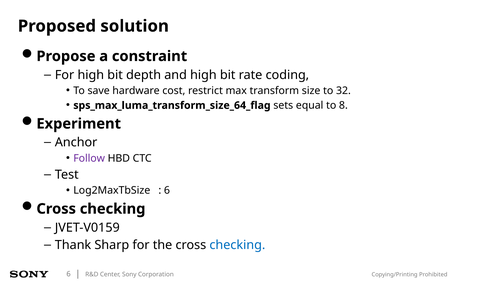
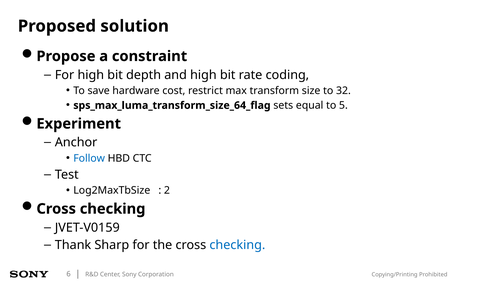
8: 8 -> 5 (343, 106)
Follow colour: purple -> blue (89, 158)
6: 6 -> 2 (167, 191)
